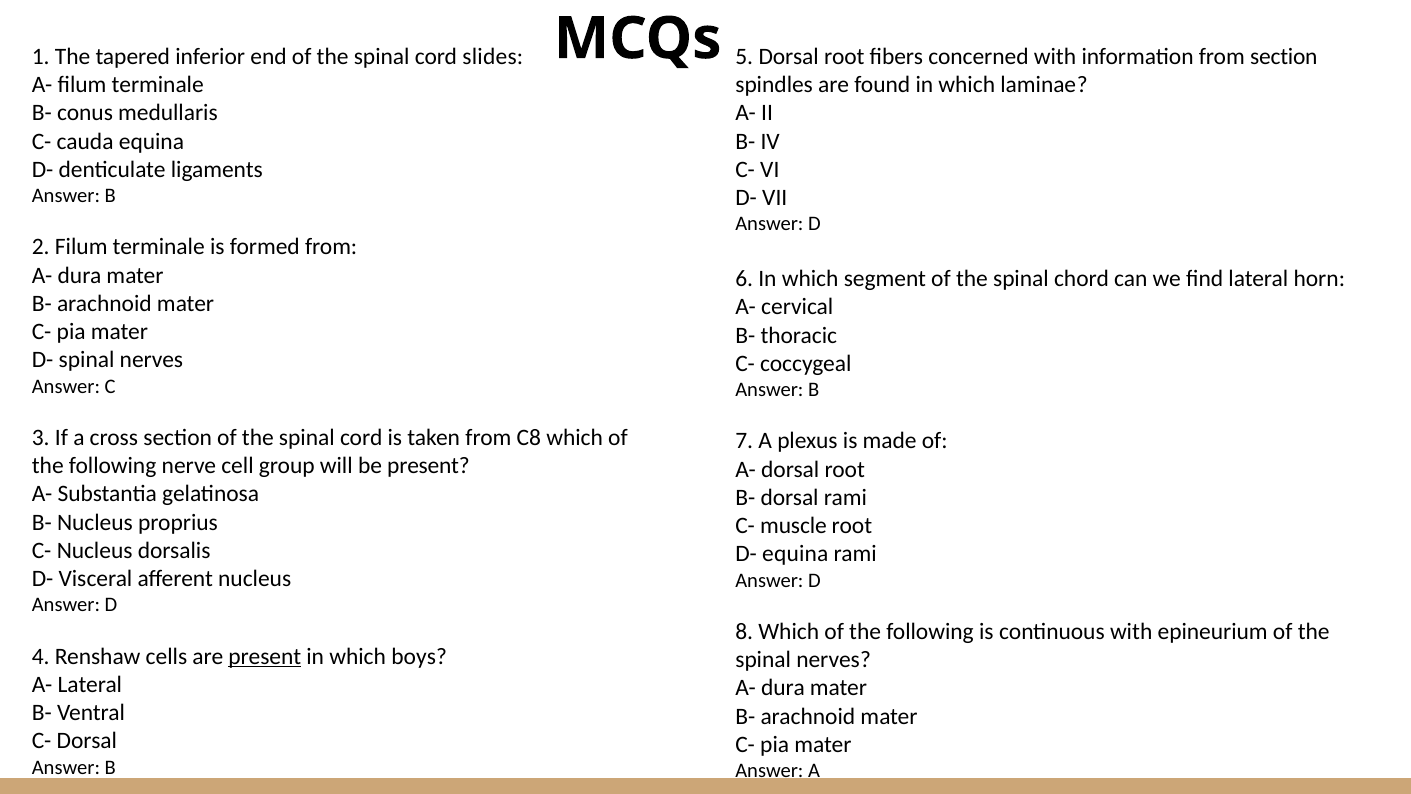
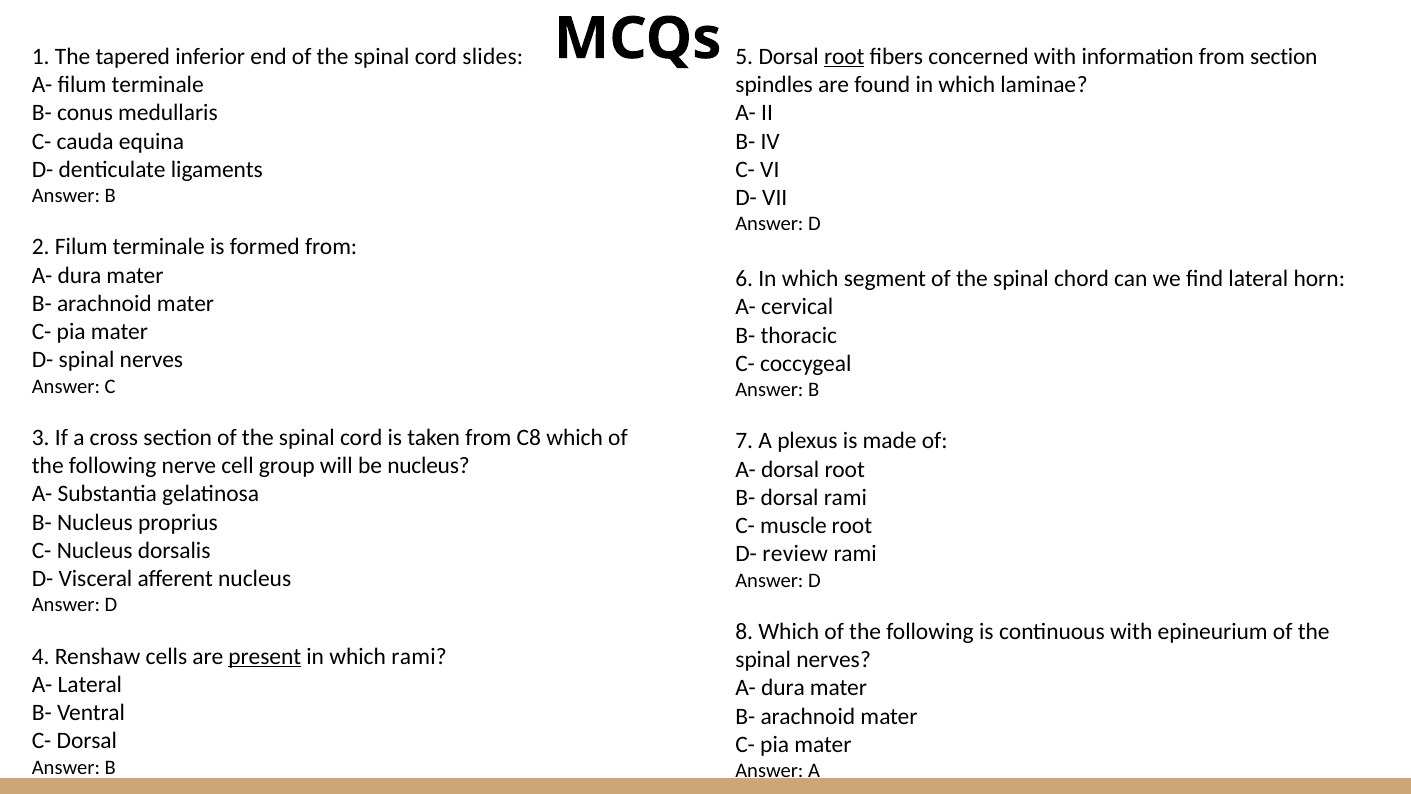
root underline: none -> present (844, 57)
be present: present -> nucleus (428, 466)
D- equina: equina -> review (795, 554)
which boys: boys -> rami (419, 656)
